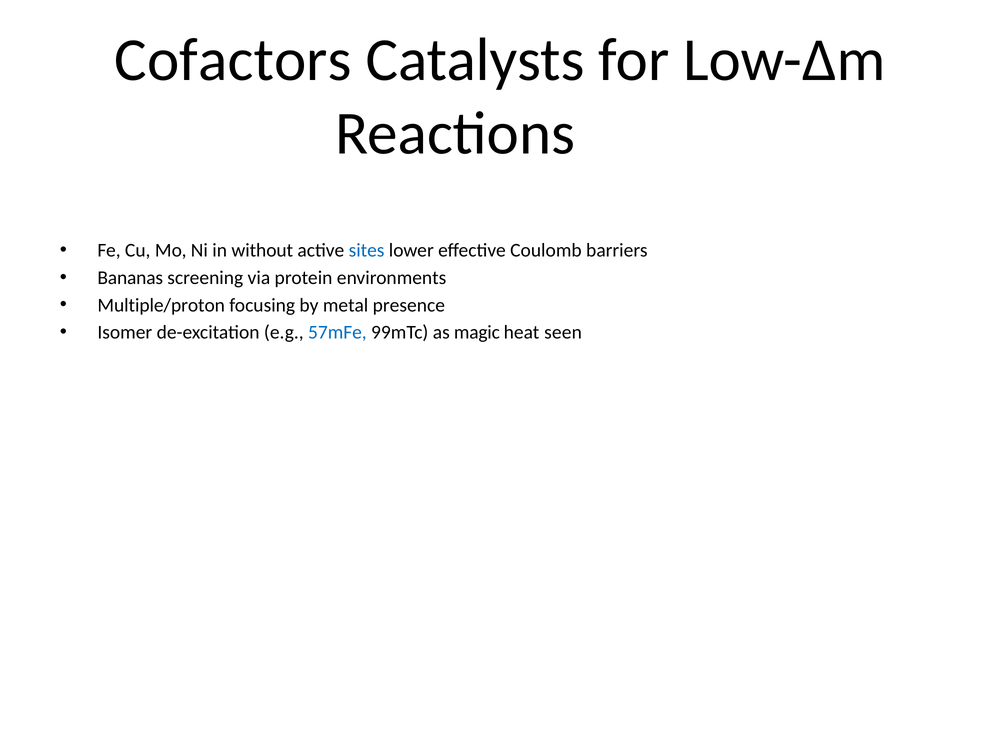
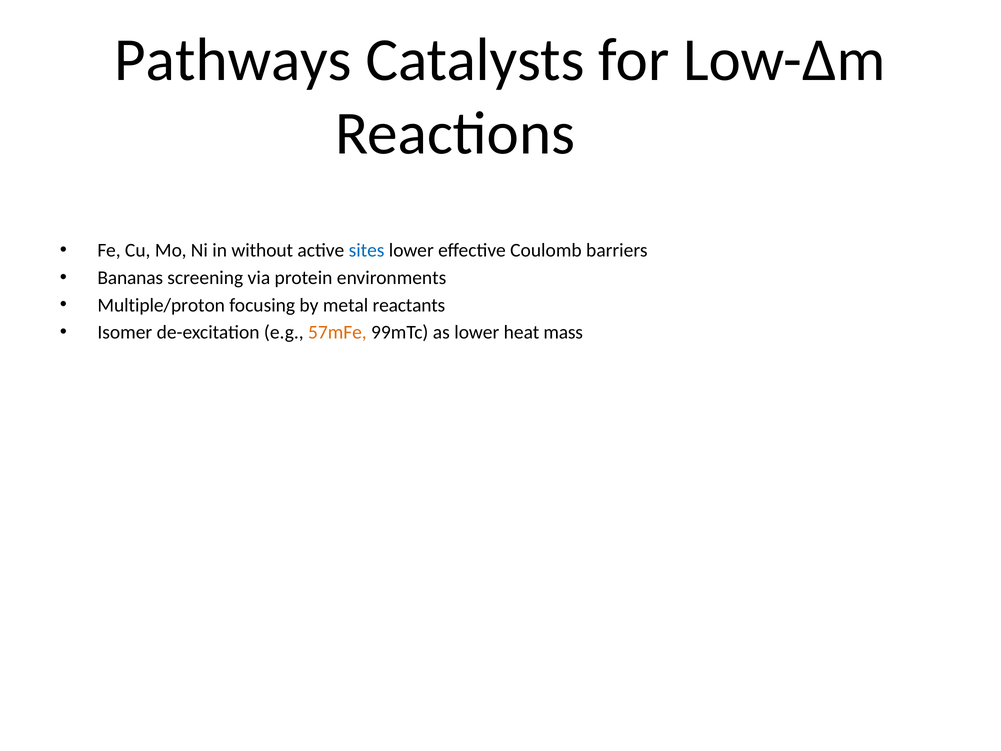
Cofactors: Cofactors -> Pathways (233, 60)
presence: presence -> reactants (409, 305)
57mFe colour: blue -> orange (337, 332)
as magic: magic -> lower (477, 332)
seen: seen -> mass (563, 332)
